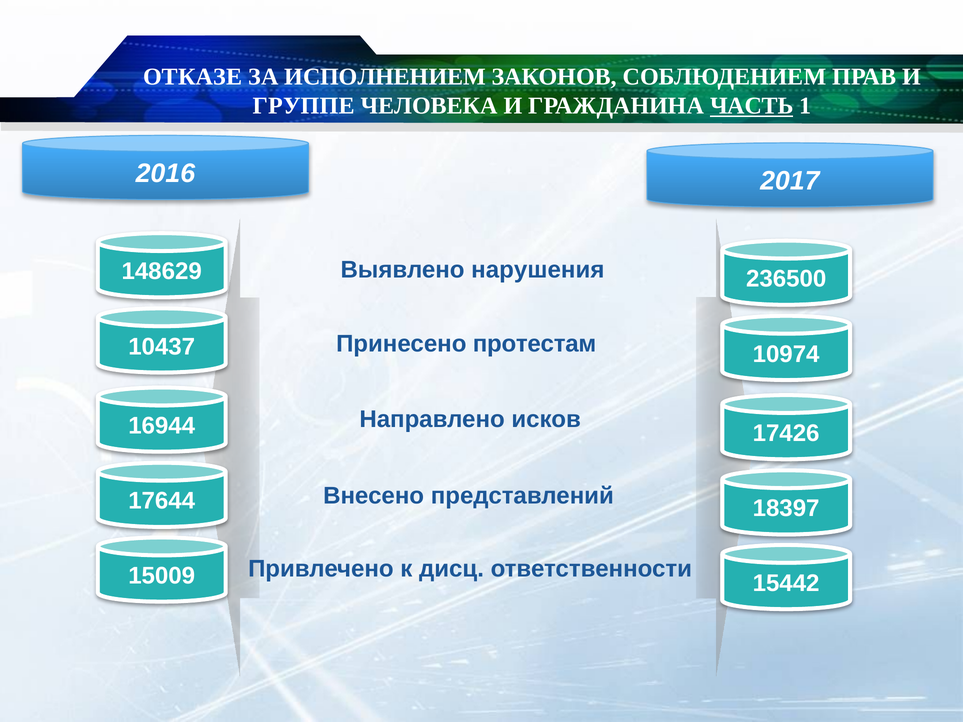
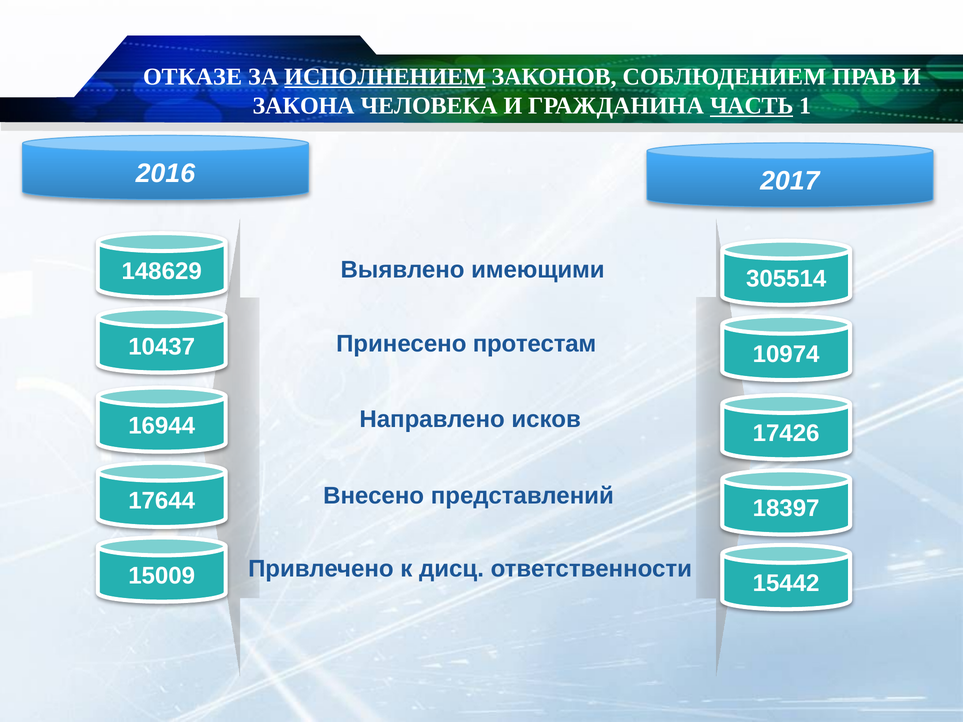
ИСПОЛНЕНИЕМ underline: none -> present (385, 77)
ГРУППЕ: ГРУППЕ -> ЗАКОНА (304, 106)
нарушения: нарушения -> имеющими (538, 270)
236500: 236500 -> 305514 (786, 279)
